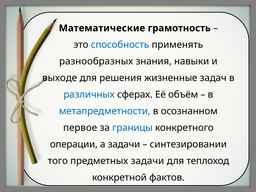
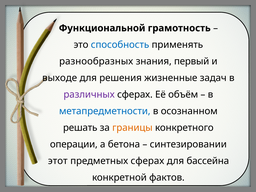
Математические: Математические -> Функциональной (102, 28)
навыки: навыки -> первый (192, 61)
различных colour: blue -> purple (89, 95)
первое: первое -> решать (80, 128)
границы colour: blue -> orange (132, 128)
а задачи: задачи -> бетона (124, 144)
того: того -> этот (58, 161)
предметных задачи: задачи -> сферах (147, 161)
теплоход: теплоход -> бассейна (208, 161)
